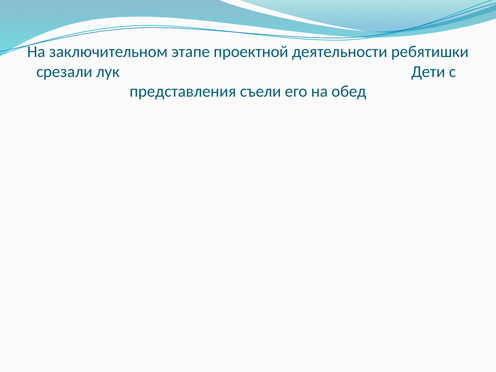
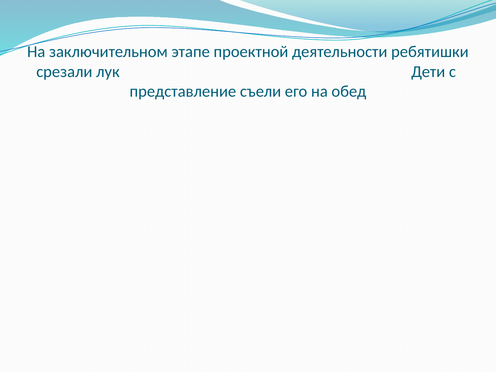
представления: представления -> представление (183, 91)
